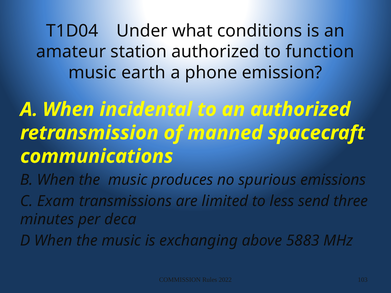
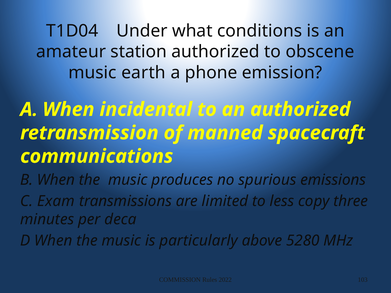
function: function -> obscene (320, 52)
send: send -> copy (314, 201)
exchanging: exchanging -> particularly (199, 241)
5883: 5883 -> 5280 (303, 241)
